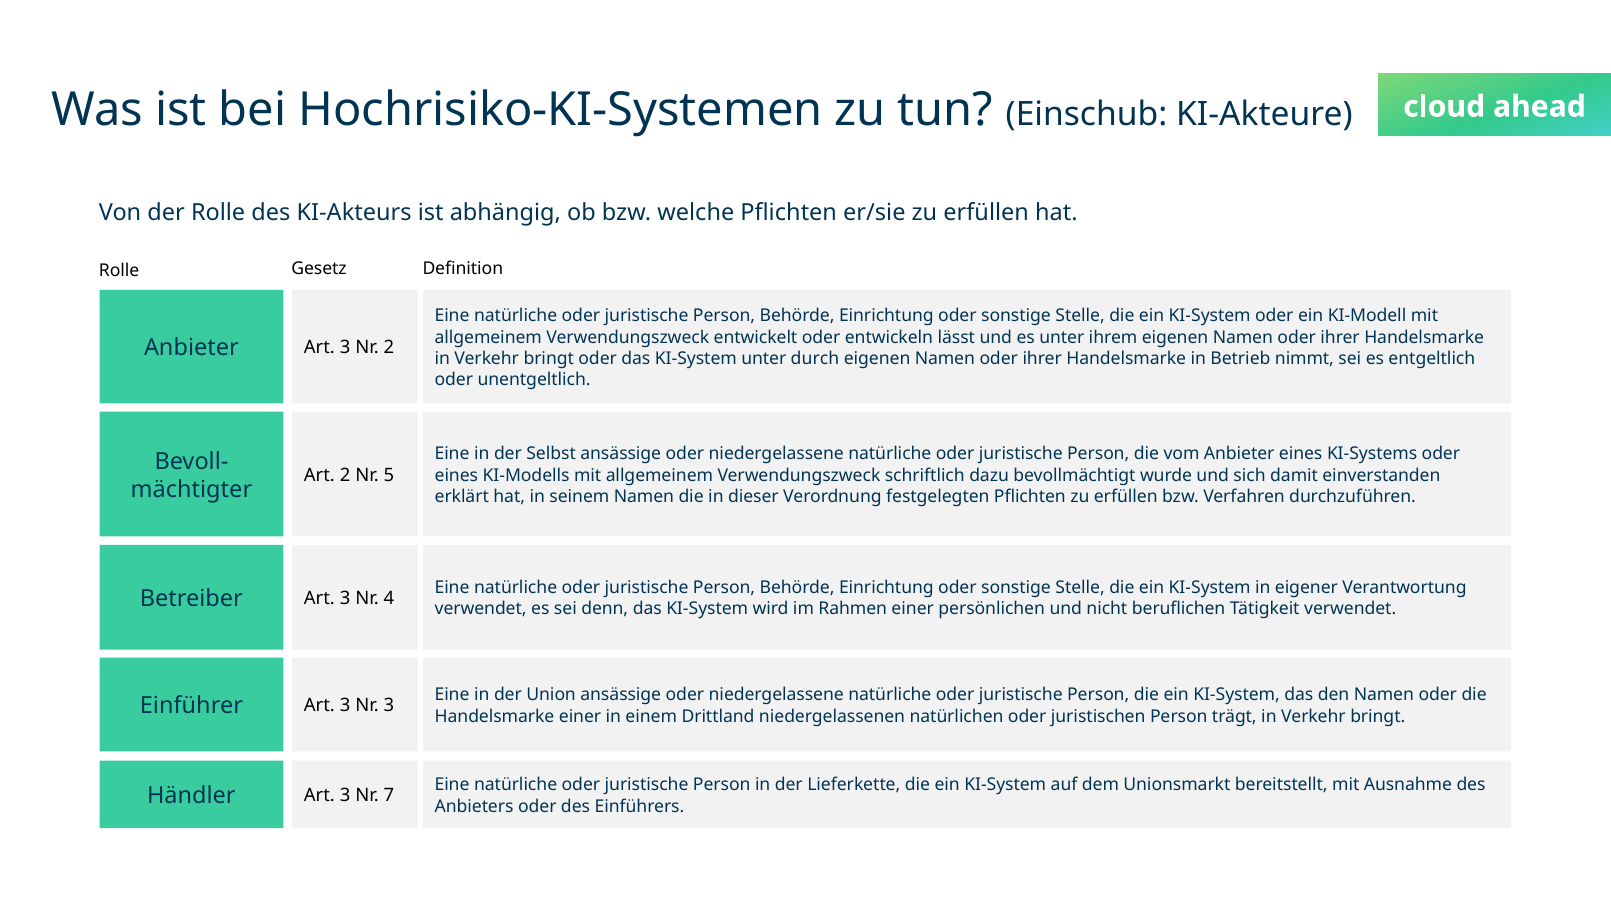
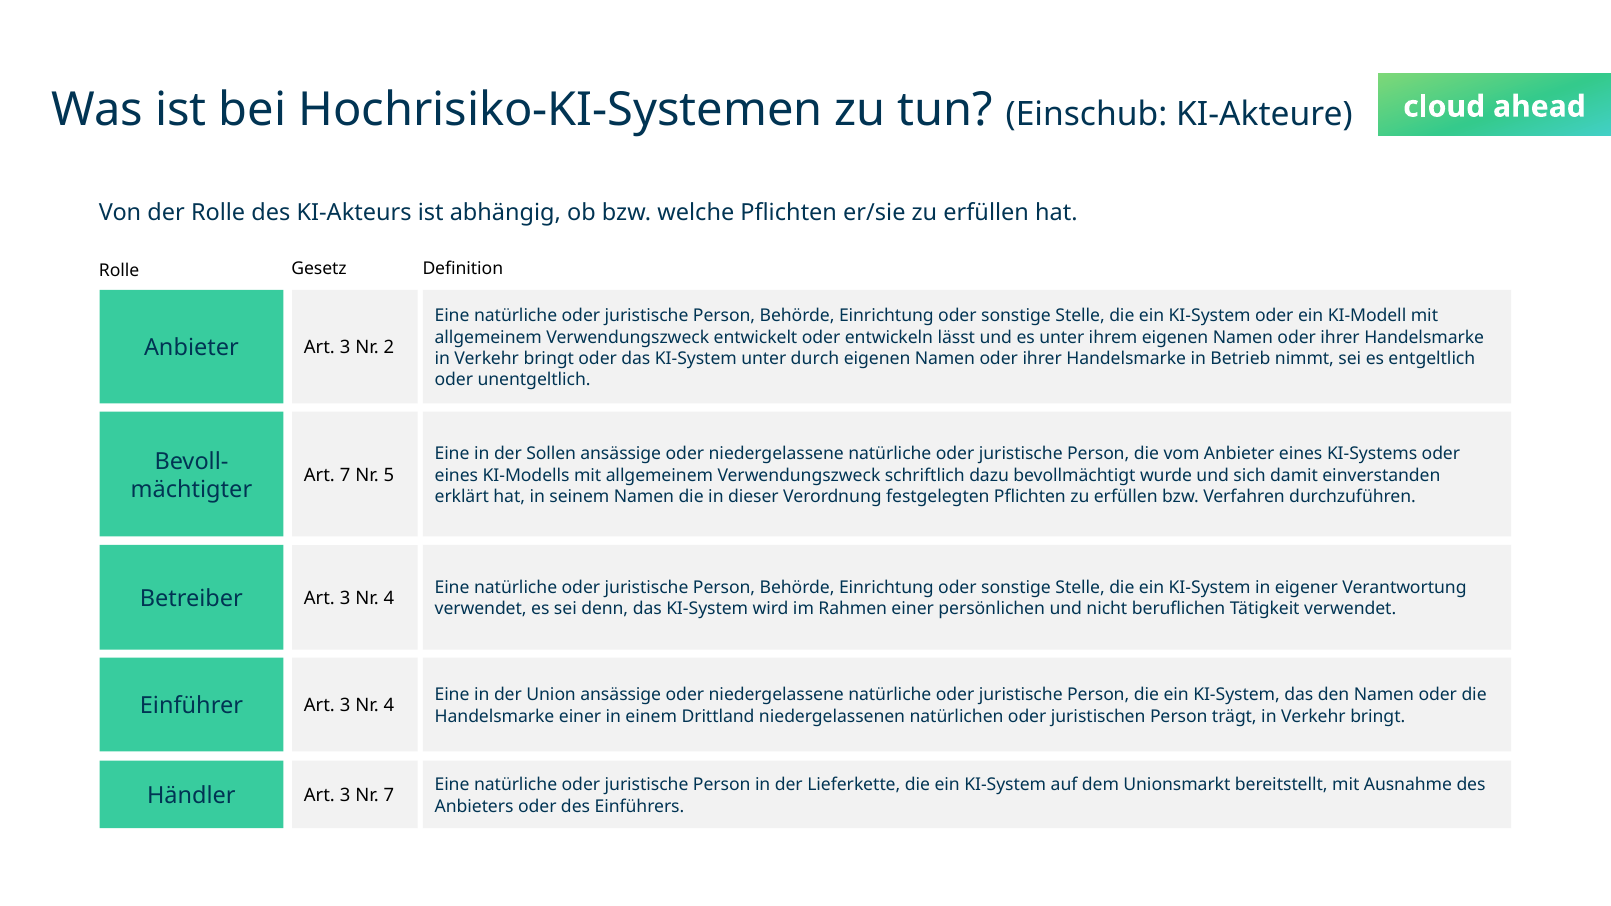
Selbst: Selbst -> Sollen (551, 454)
Art 2: 2 -> 7 (345, 475)
3: 3 -> 4 (389, 706)
